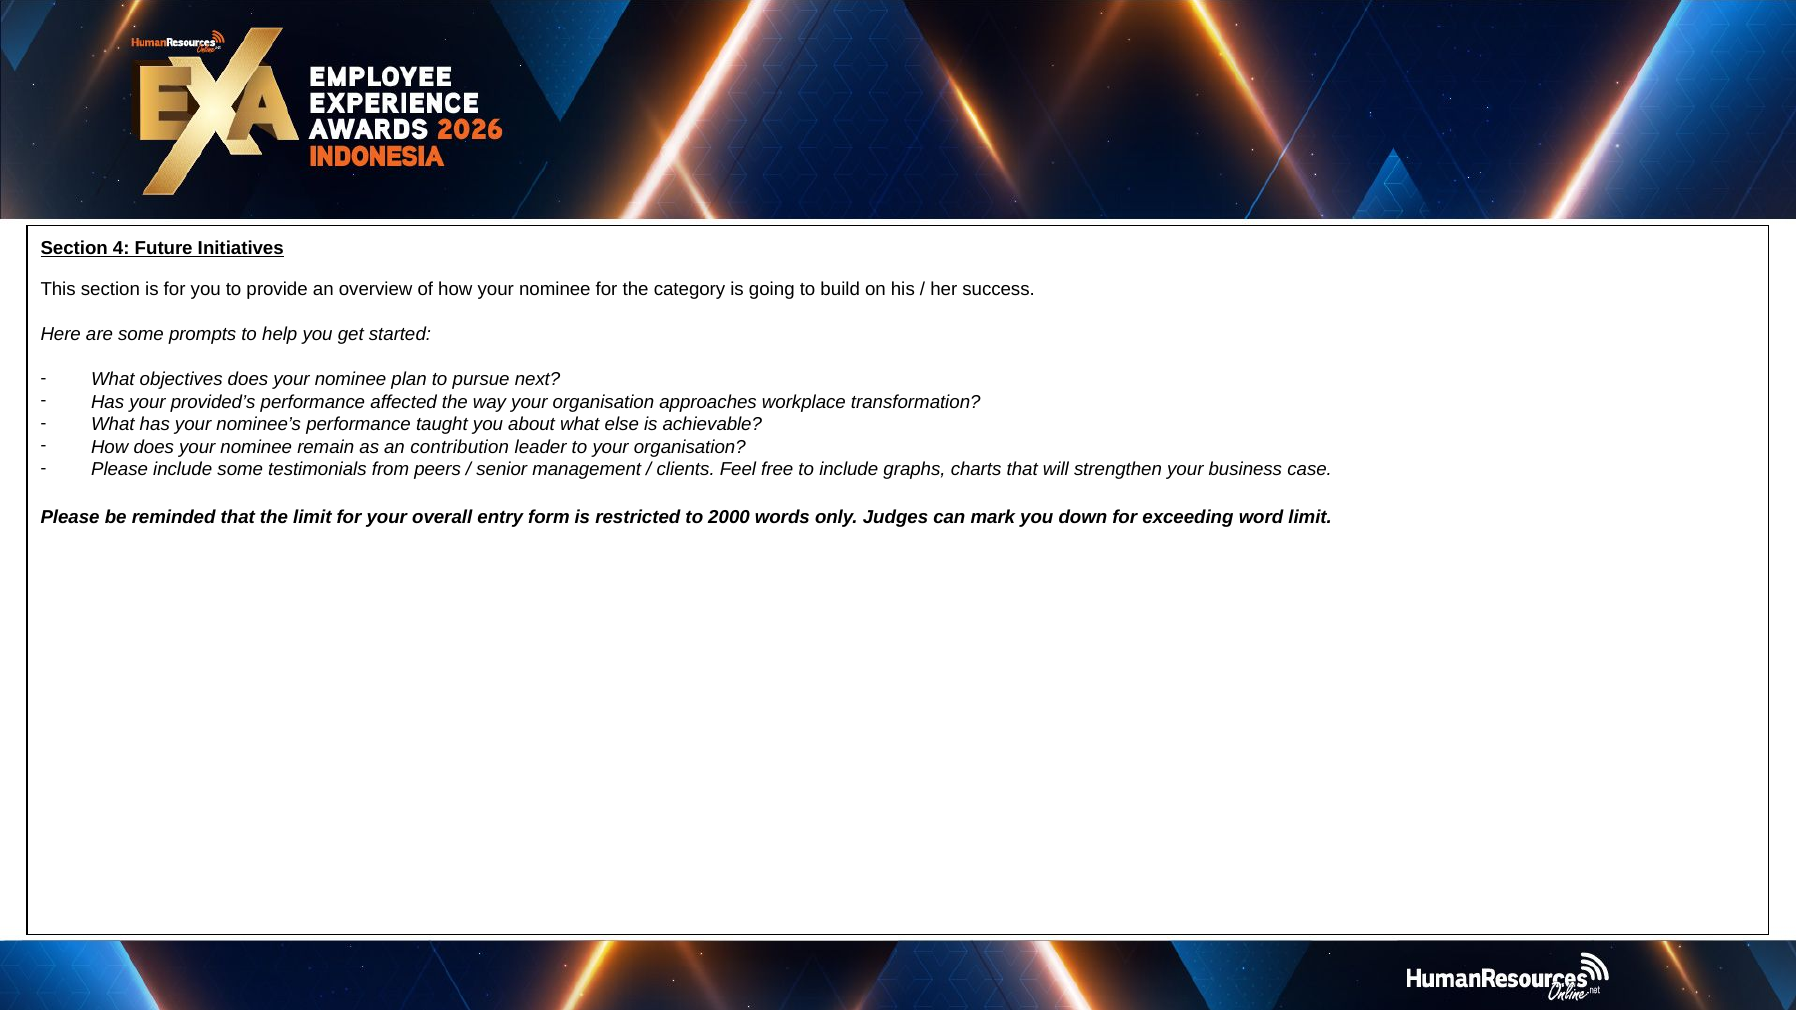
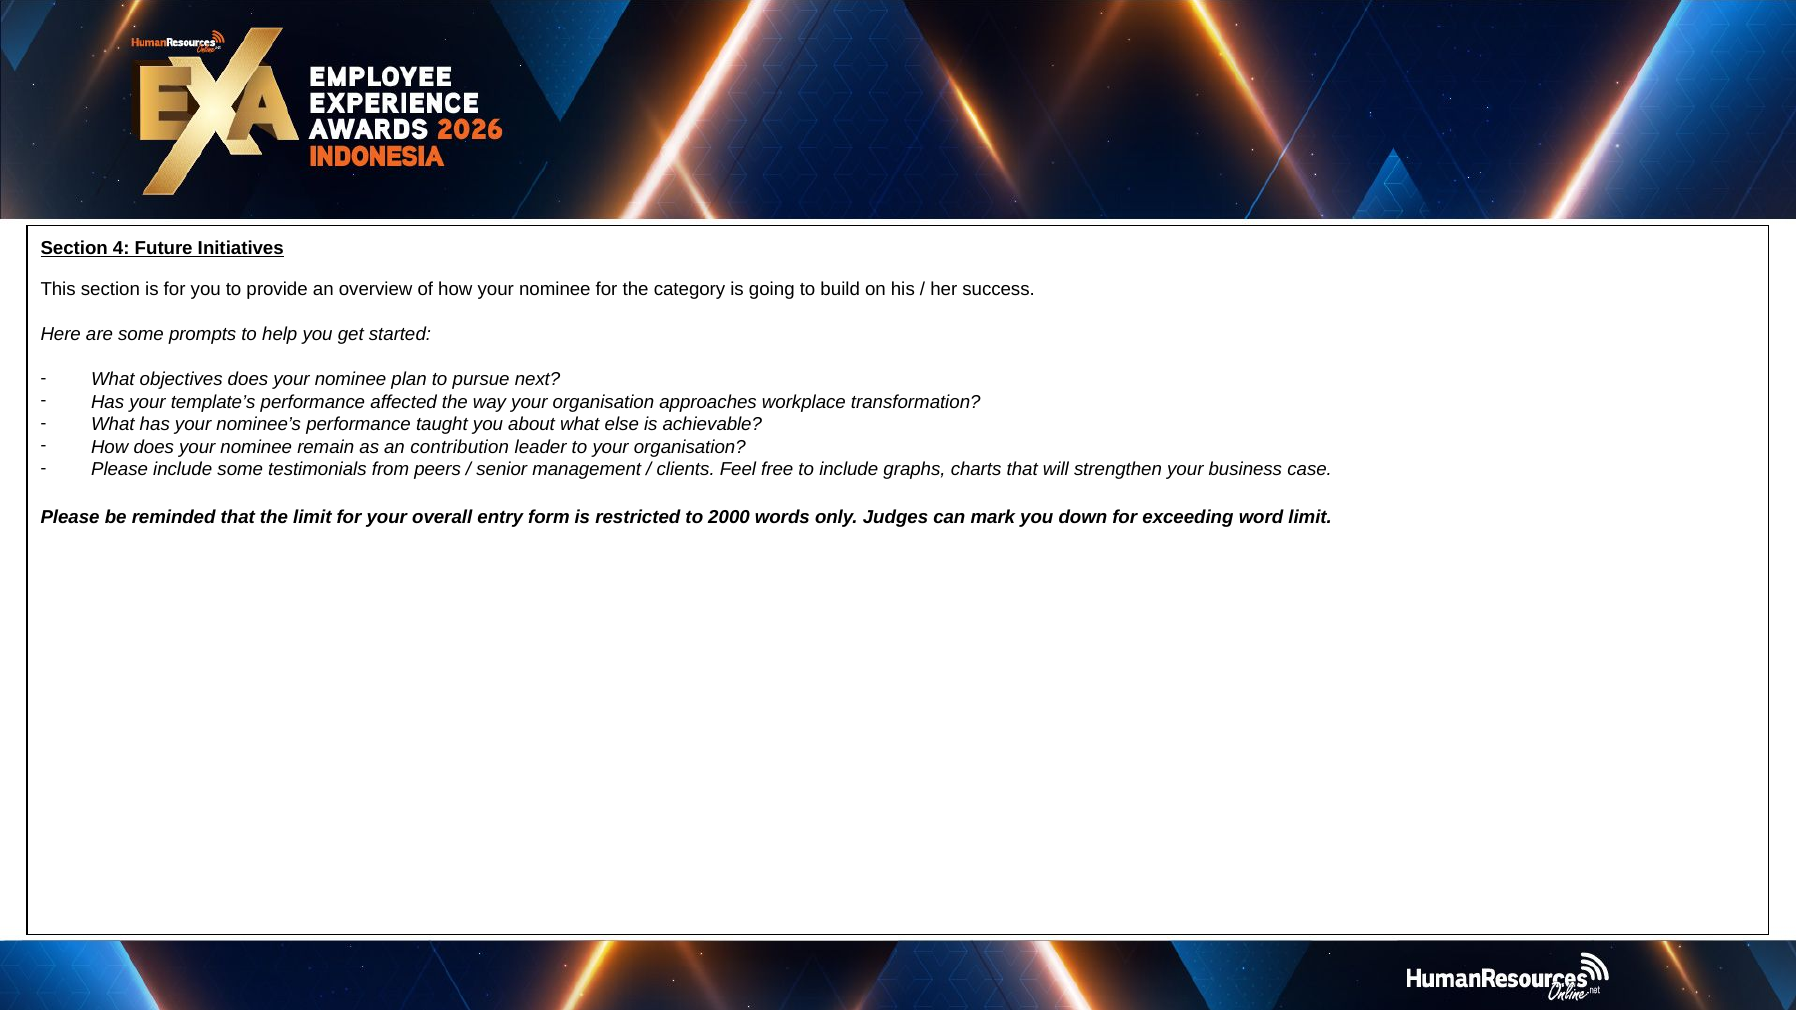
provided’s: provided’s -> template’s (213, 402)
